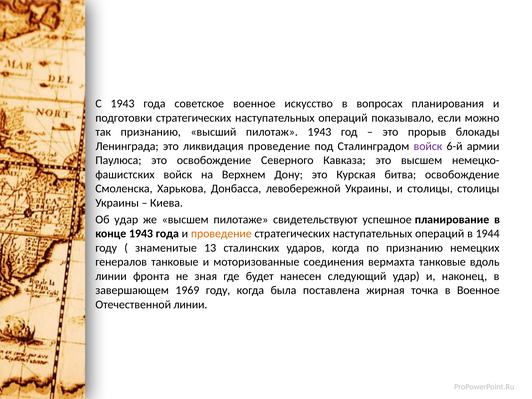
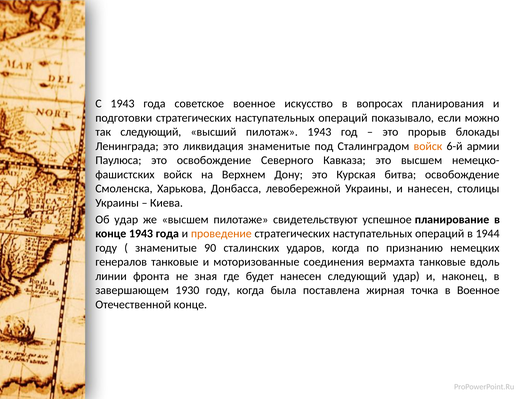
так признанию: признанию -> следующий (151, 132)
ликвидация проведение: проведение -> знаменитые (279, 146)
войск colour: purple -> orange (428, 146)
и столицы: столицы -> нанесен (430, 189)
13: 13 -> 90 (210, 248)
1969: 1969 -> 1930 (187, 290)
Отечественной линии: линии -> конце (190, 305)
